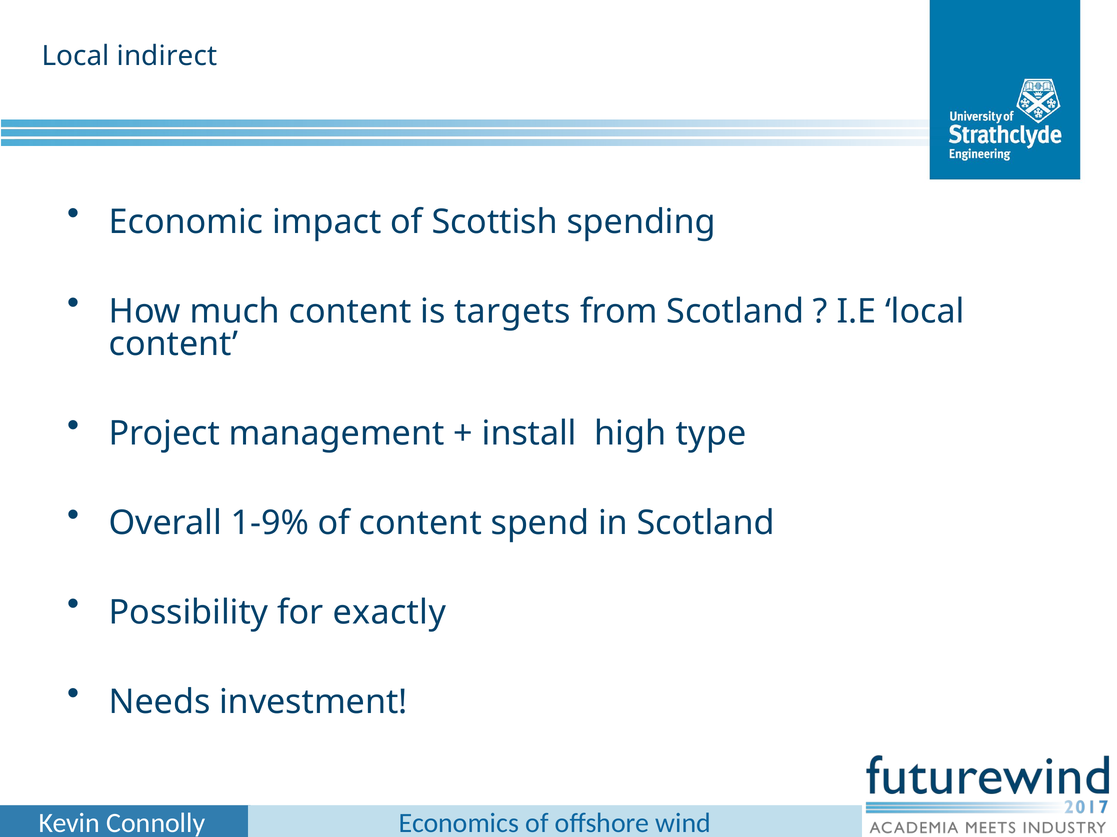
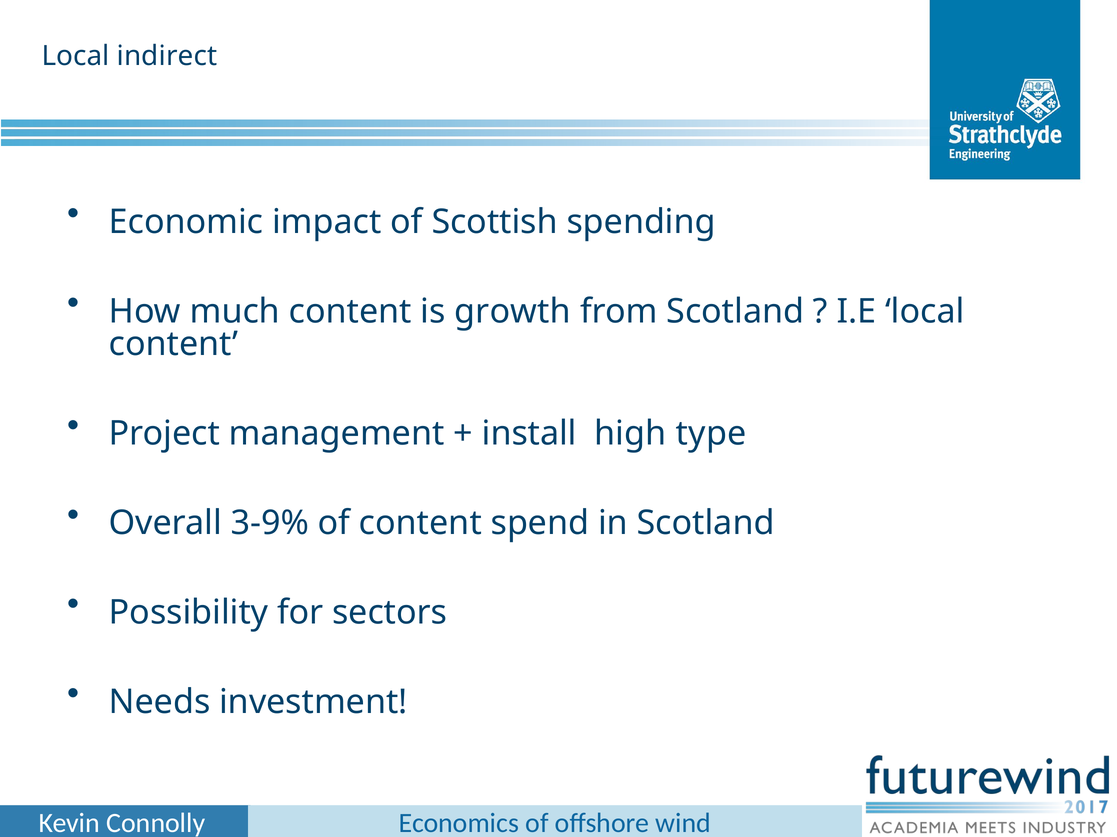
targets: targets -> growth (513, 312)
1-9%: 1-9% -> 3-9% (270, 523)
exactly: exactly -> sectors (390, 613)
